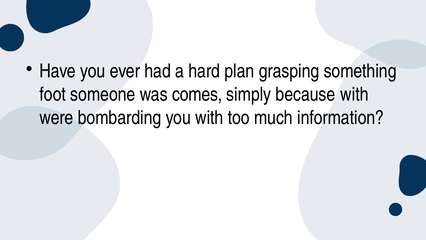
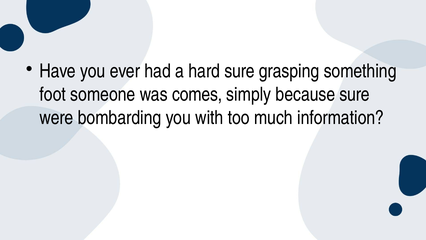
hard plan: plan -> sure (239, 71)
because with: with -> sure (355, 94)
